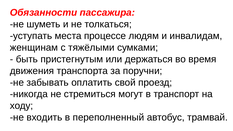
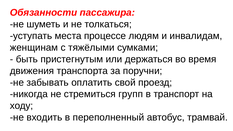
могут: могут -> групп (131, 94)
